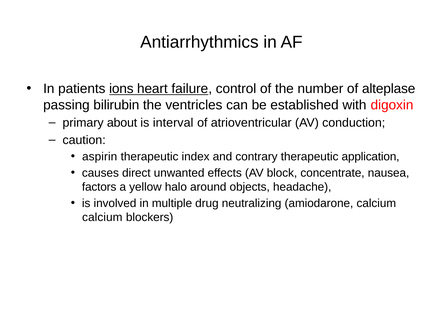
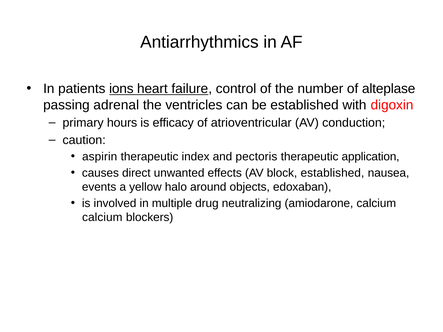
bilirubin: bilirubin -> adrenal (116, 105)
about: about -> hours (122, 123)
interval: interval -> efficacy (173, 123)
contrary: contrary -> pectoris (256, 157)
block concentrate: concentrate -> established (332, 173)
factors: factors -> events (99, 187)
headache: headache -> edoxaban (302, 187)
